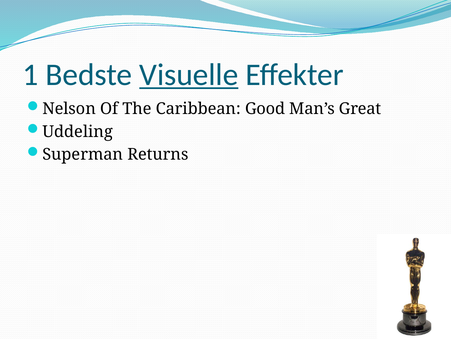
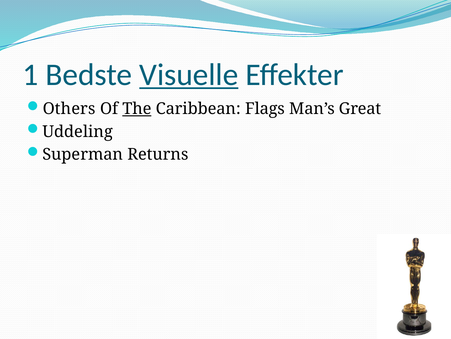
Nelson: Nelson -> Others (69, 109)
The underline: none -> present (137, 109)
Good: Good -> Flags (265, 109)
